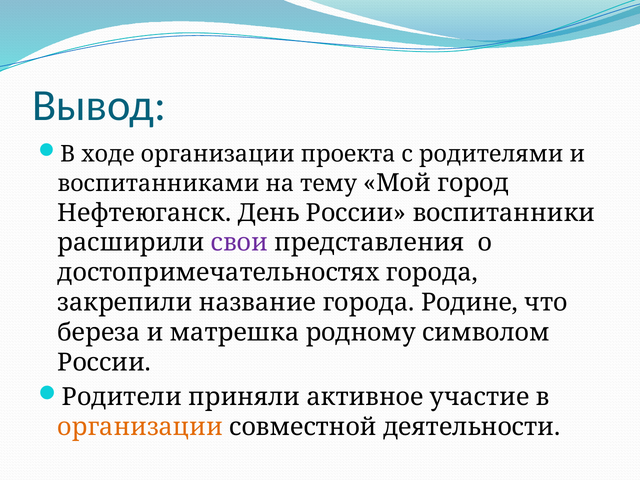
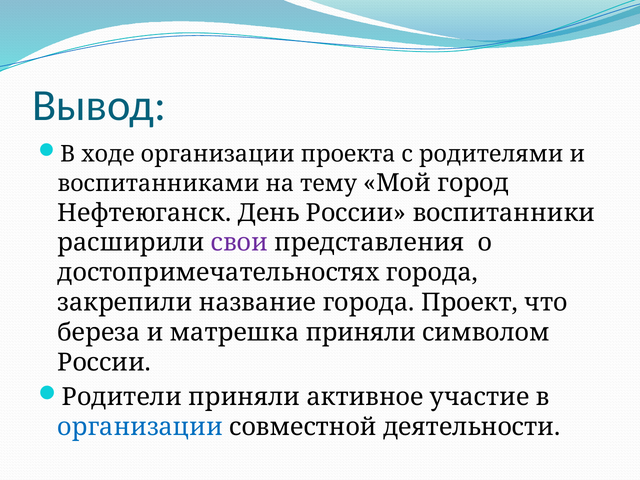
Родине: Родине -> Проект (470, 303)
матрешка родному: родному -> приняли (361, 332)
организации colour: orange -> blue (140, 427)
